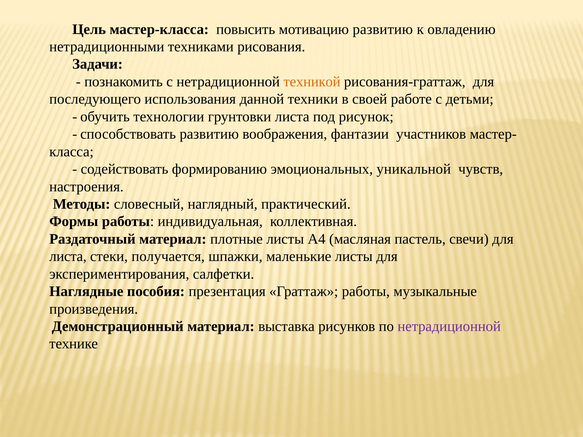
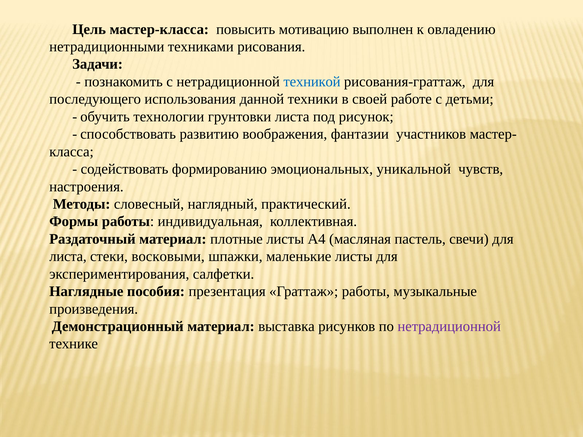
мотивацию развитию: развитию -> выполнен (383, 29)
техникой colour: orange -> blue (312, 82)
получается: получается -> восковыми (168, 257)
